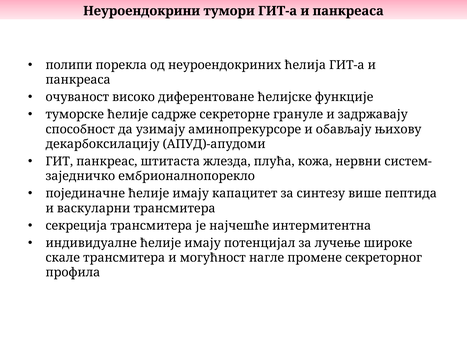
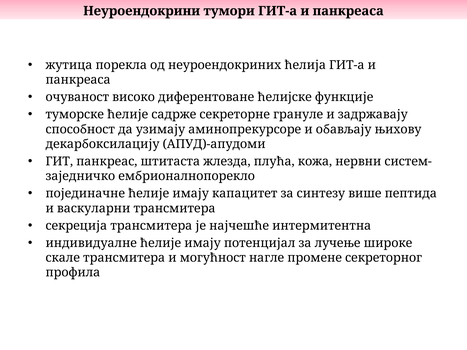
полипи: полипи -> жутица (69, 65)
